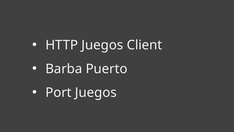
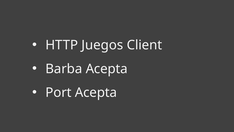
Barba Puerto: Puerto -> Acepta (107, 69)
Port Juegos: Juegos -> Acepta (96, 92)
